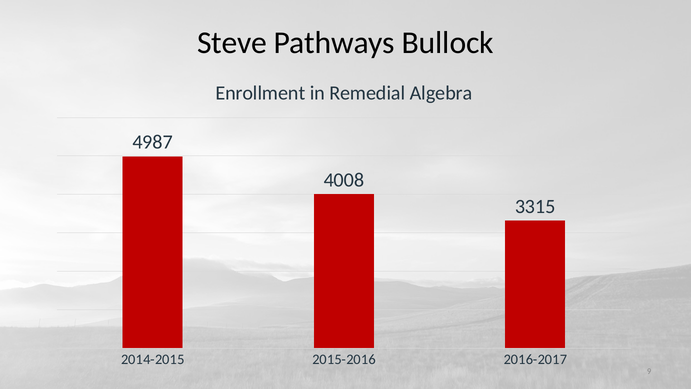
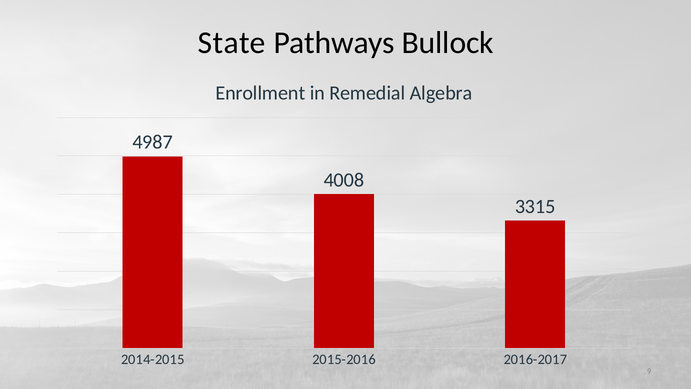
Steve: Steve -> State (232, 43)
